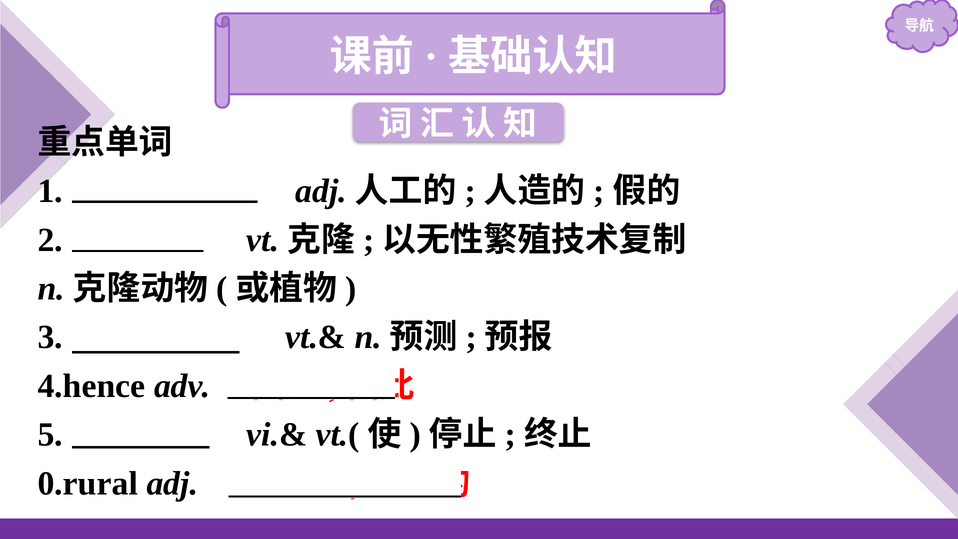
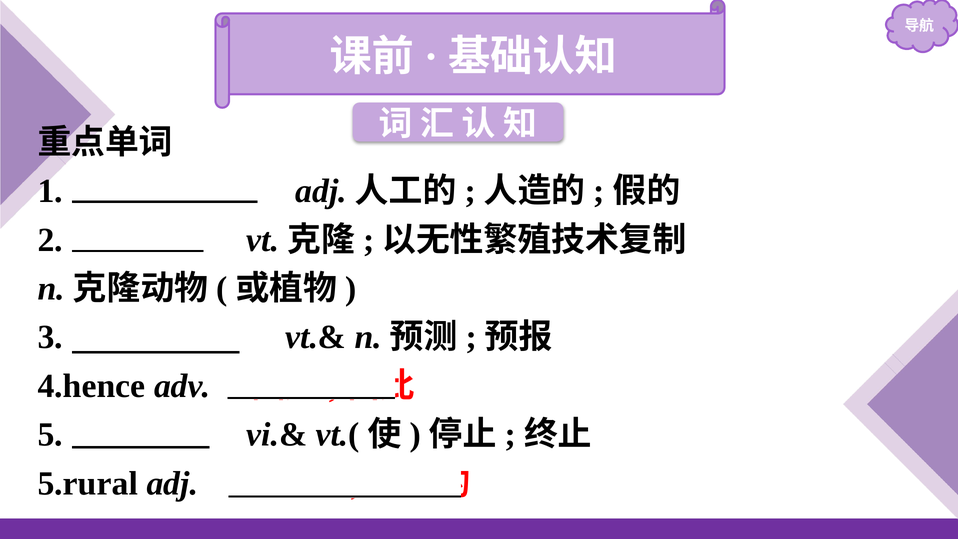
0.rural: 0.rural -> 5.rural (88, 483)
